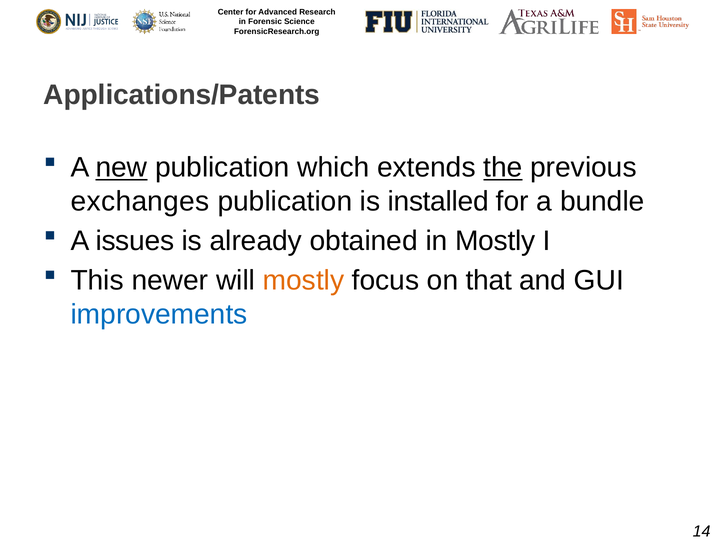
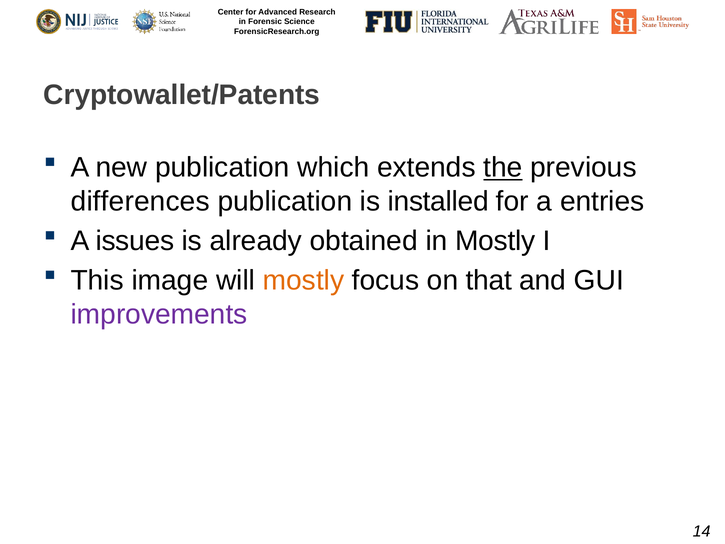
Applications/Patents: Applications/Patents -> Cryptowallet/Patents (182, 95)
new underline: present -> none (122, 168)
exchanges: exchanges -> differences (140, 201)
bundle: bundle -> entries (602, 201)
newer: newer -> image (170, 280)
improvements colour: blue -> purple (159, 314)
